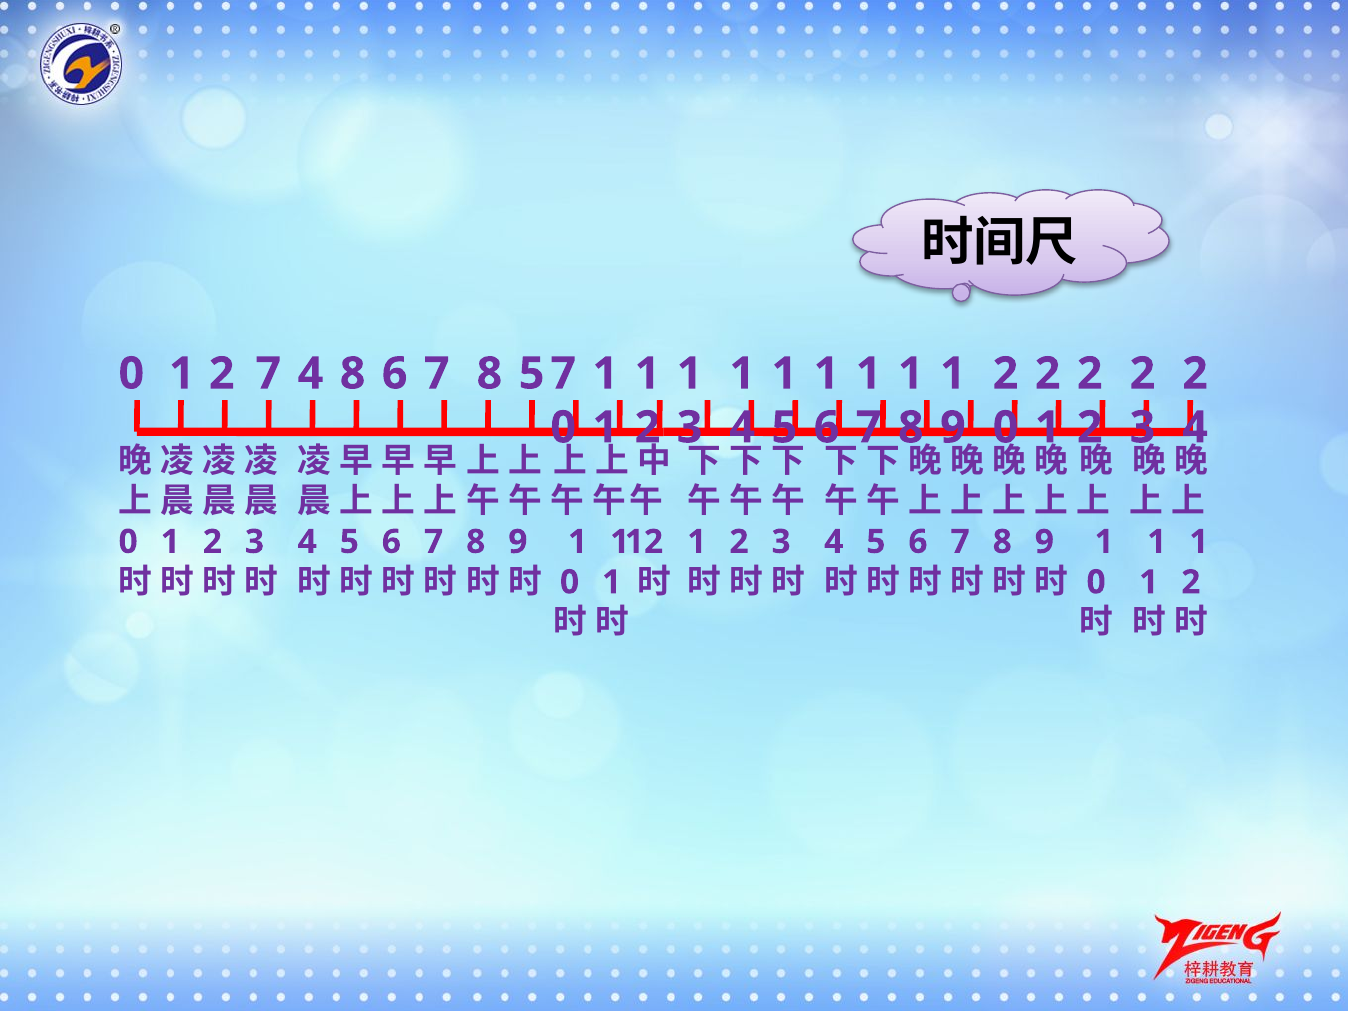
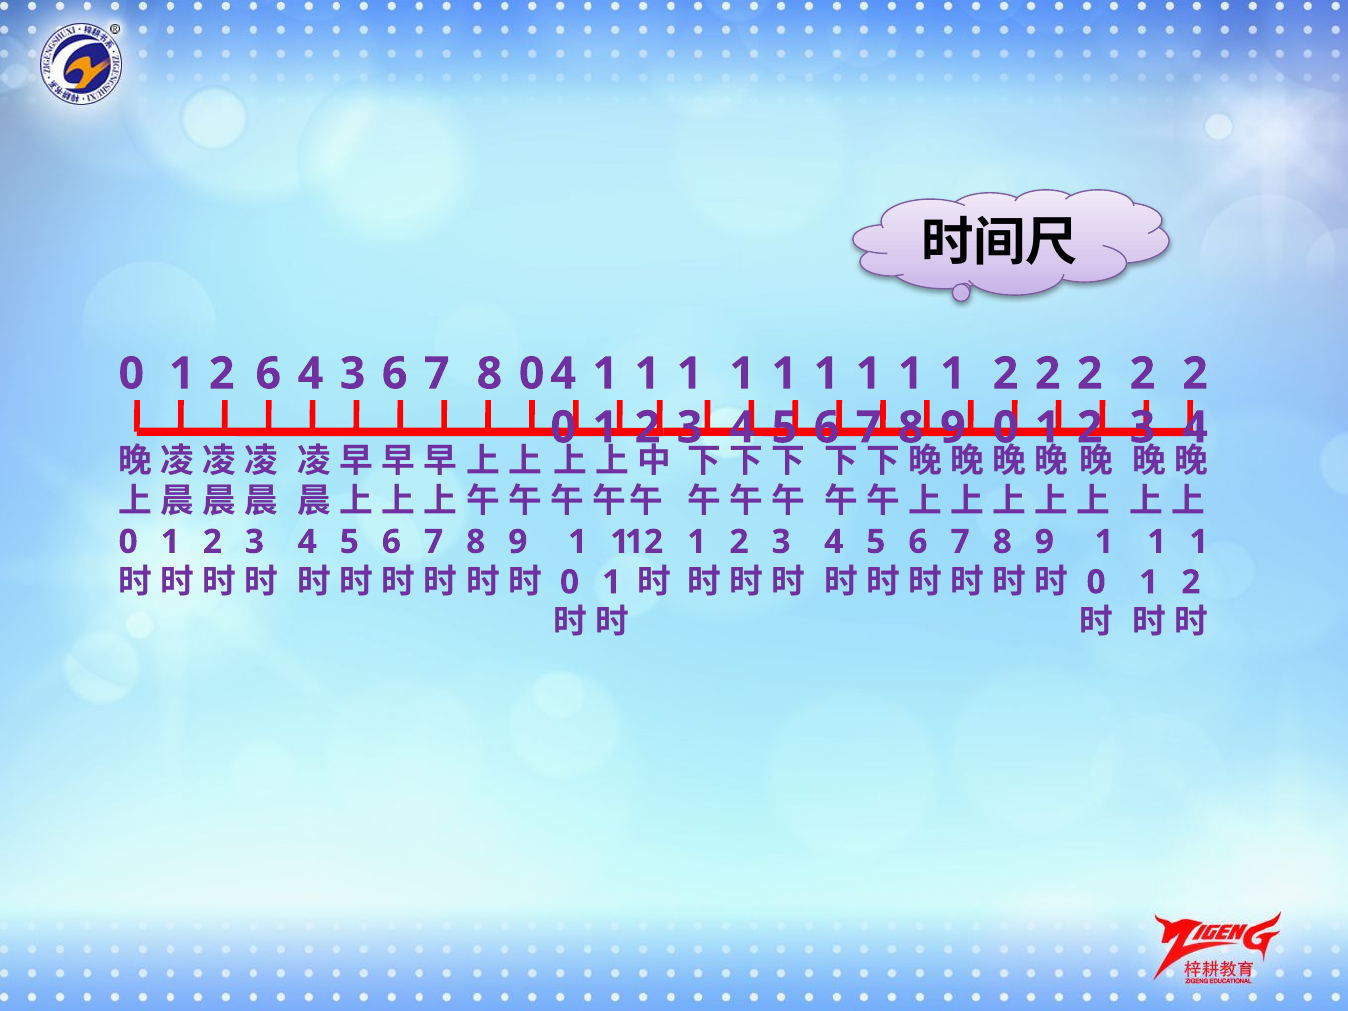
0 7: 7 -> 6 (268, 374)
8: 8 -> 3 (353, 374)
5: 5 -> 0 (532, 374)
6 7: 7 -> 4 (563, 374)
